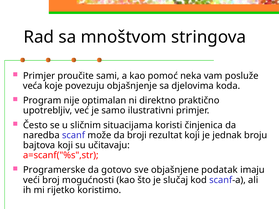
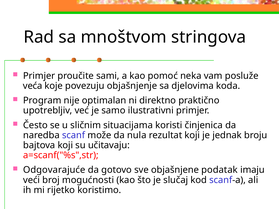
broji: broji -> nula (137, 135)
Programerske: Programerske -> Odgovarajuće (54, 170)
